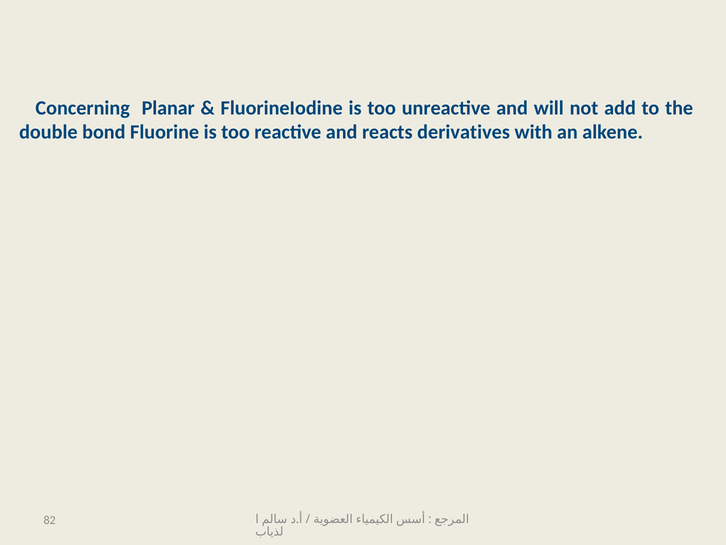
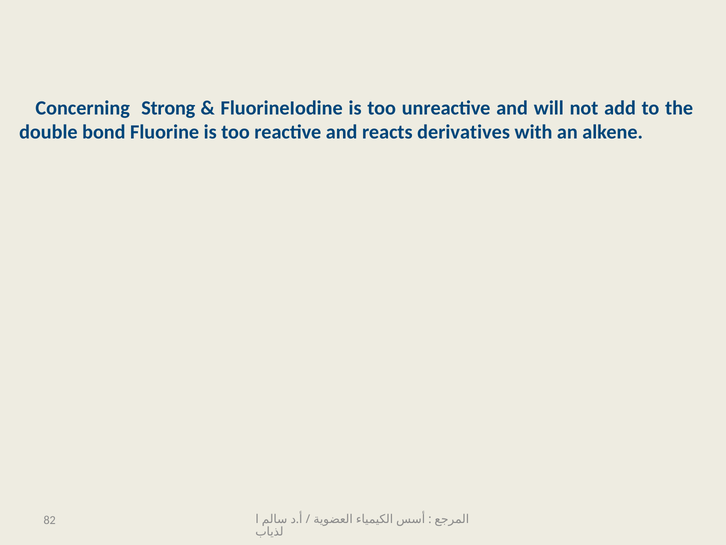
Planar: Planar -> Strong (168, 108)
